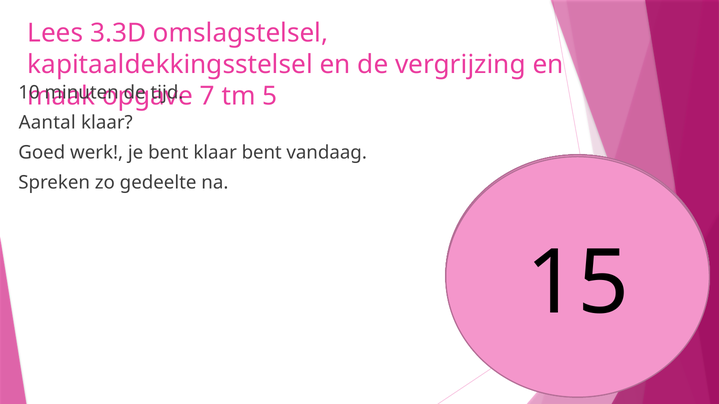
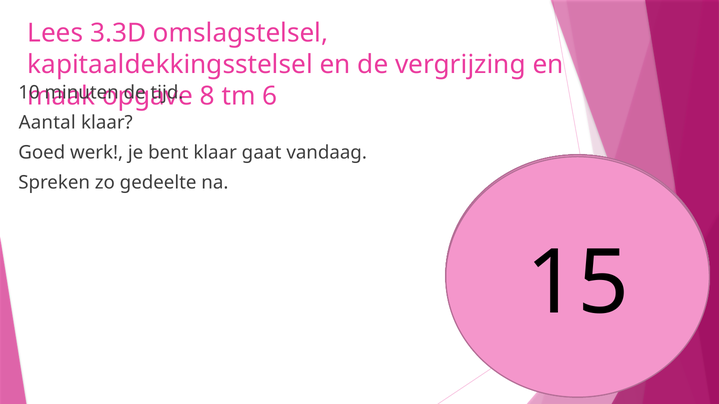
7: 7 -> 8 (207, 96)
5: 5 -> 6 (270, 96)
klaar bent: bent -> gaat (262, 153)
